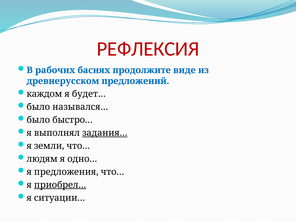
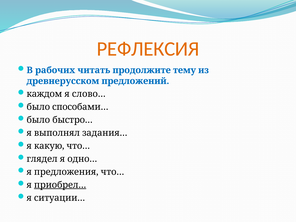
РЕФЛЕКСИЯ colour: red -> orange (148, 49)
баснях: баснях -> читать (94, 70)
виде: виде -> тему (185, 70)
будет…: будет… -> слово… (89, 94)
назывался…: назывался… -> способами… (80, 107)
задания… underline: present -> none (105, 133)
земли: земли -> какую (49, 146)
людям: людям -> глядел (42, 159)
